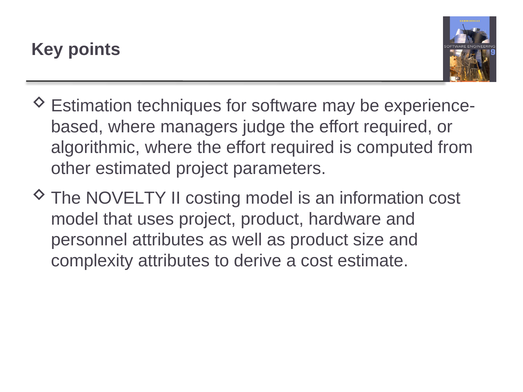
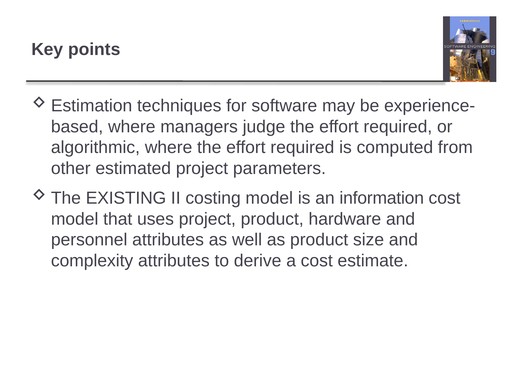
NOVELTY: NOVELTY -> EXISTING (126, 198)
